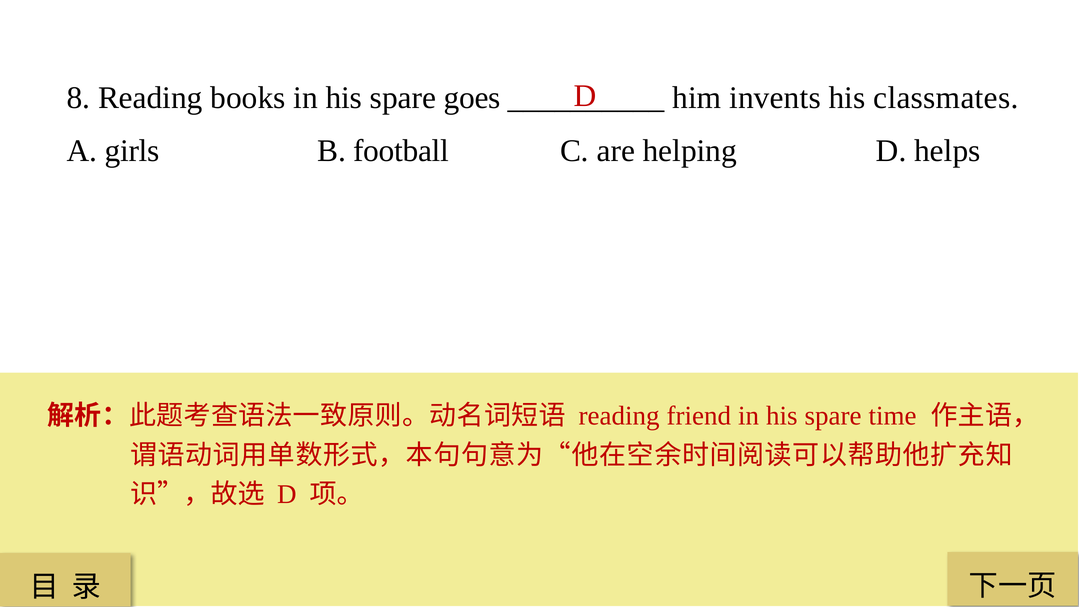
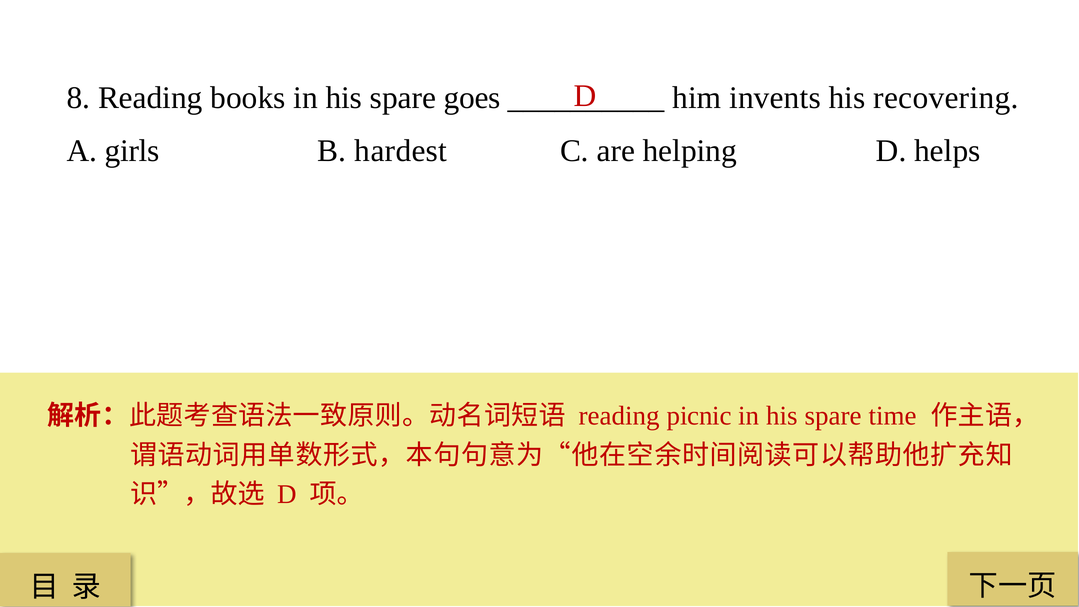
classmates: classmates -> recovering (946, 98)
football: football -> hardest (401, 151)
friend: friend -> picnic (699, 416)
